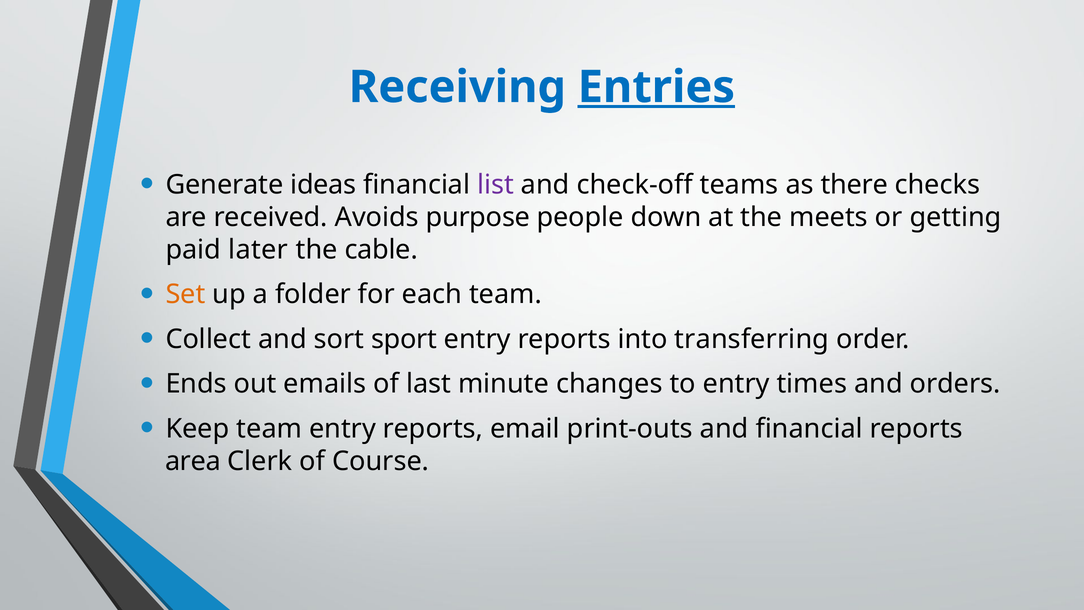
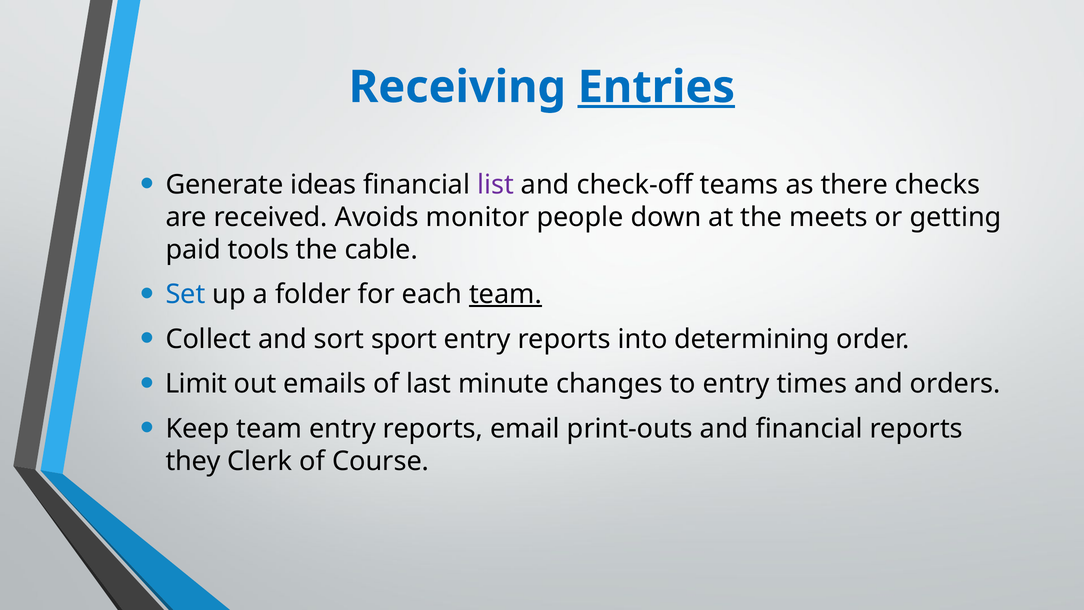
purpose: purpose -> monitor (478, 217)
later: later -> tools (258, 250)
Set colour: orange -> blue (185, 294)
team underline: none -> present (506, 294)
transferring: transferring -> determining (752, 339)
Ends: Ends -> Limit (196, 384)
area: area -> they (193, 461)
